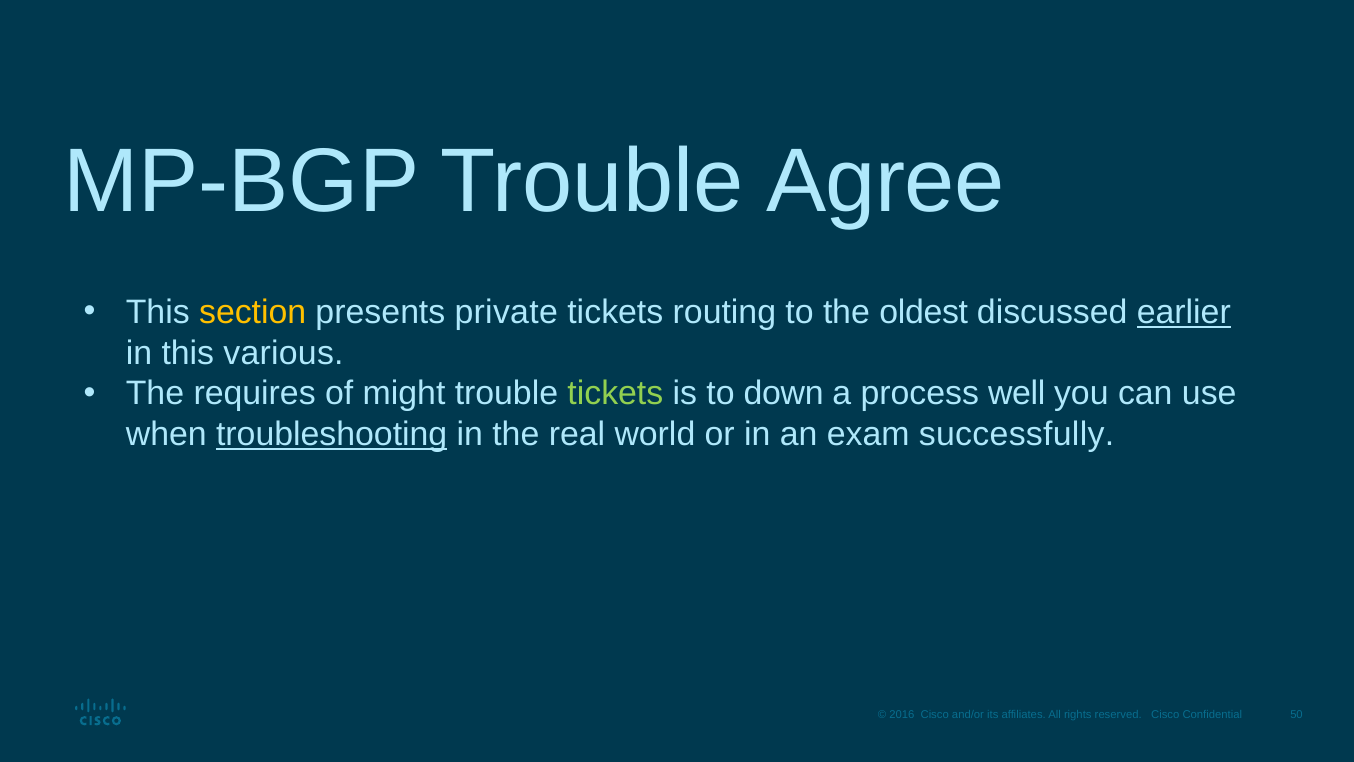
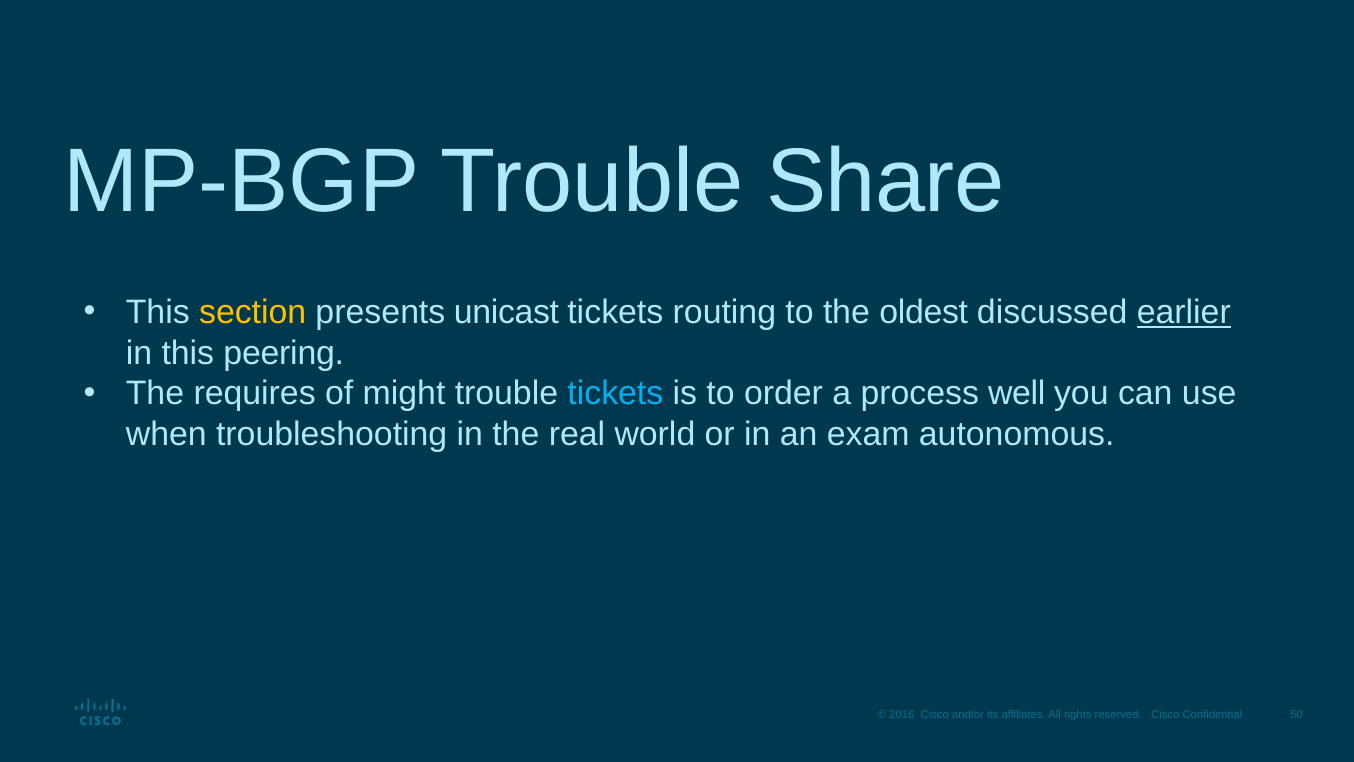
Agree: Agree -> Share (885, 181)
private: private -> unicast (507, 312)
various: various -> peering (284, 353)
tickets colour: light green -> light blue (615, 394)
down: down -> order (784, 394)
troubleshooting underline: present -> none (332, 434)
successfully: successfully -> autonomous (1017, 434)
